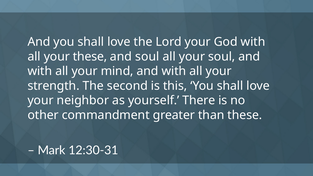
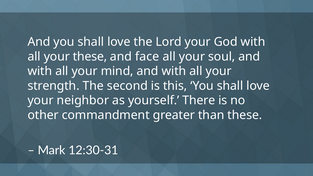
and soul: soul -> face (147, 57)
